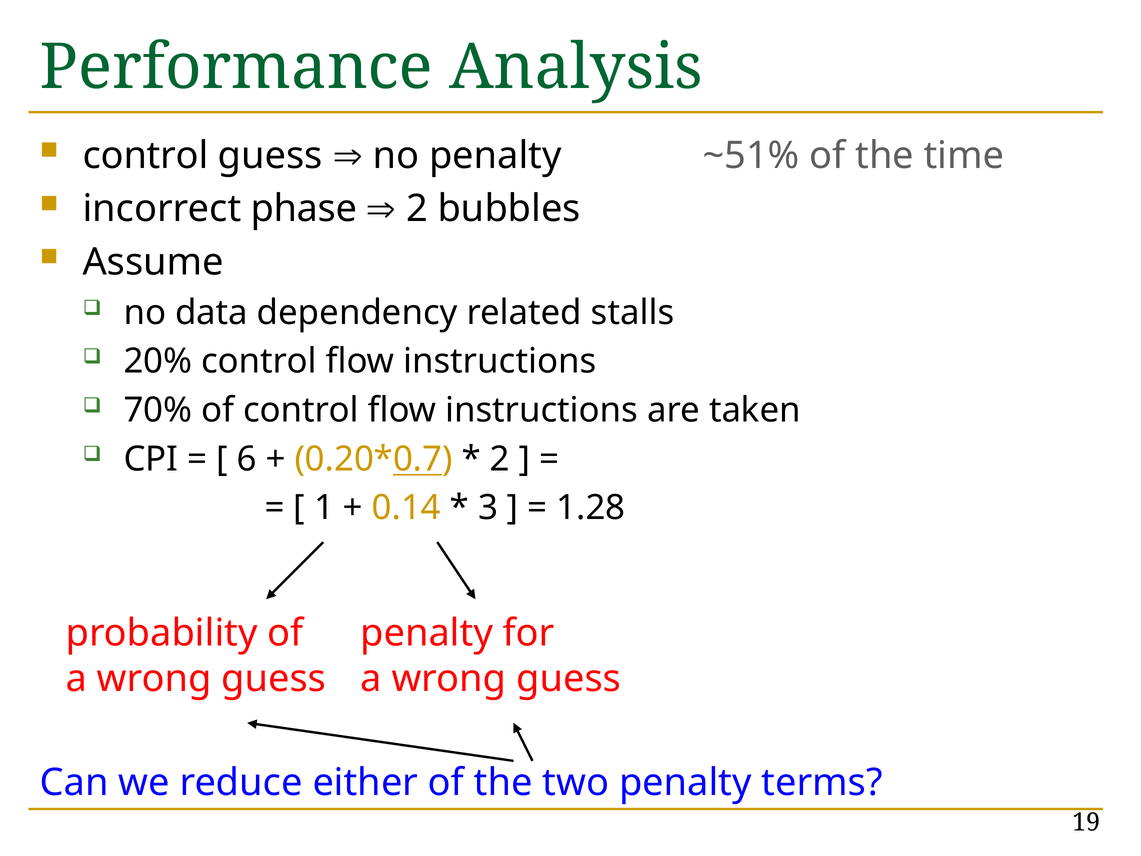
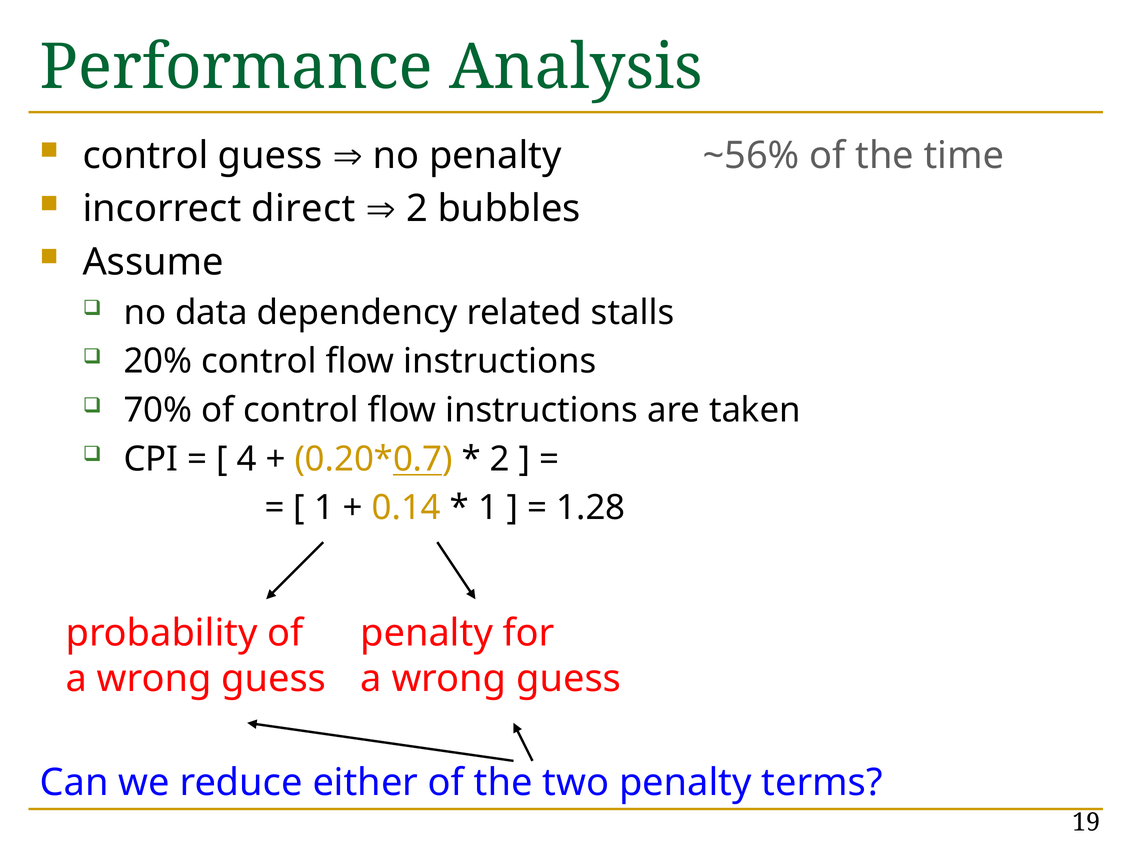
~51%: ~51% -> ~56% (751, 156)
phase: phase -> direct (303, 209)
6: 6 -> 4 (247, 459)
3: 3 -> 1 (488, 508)
